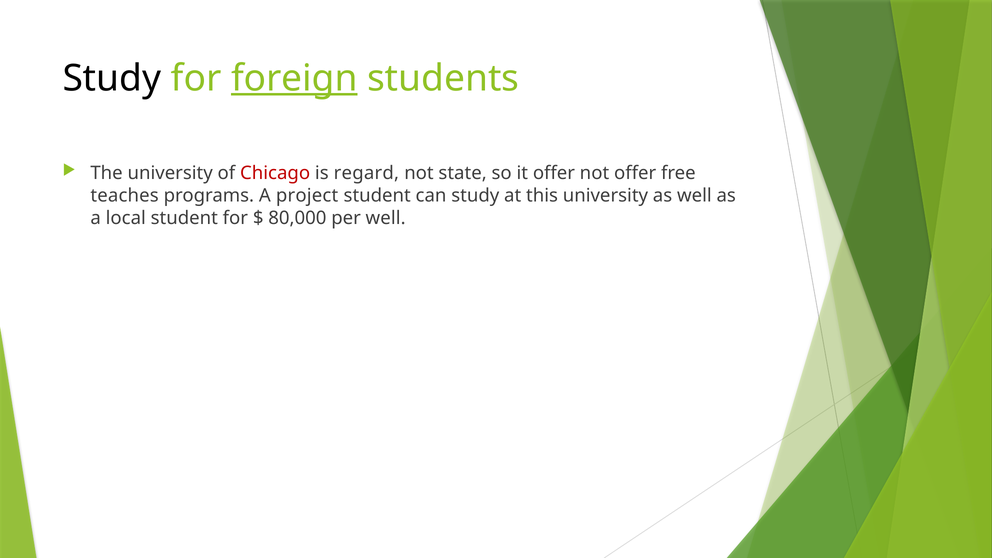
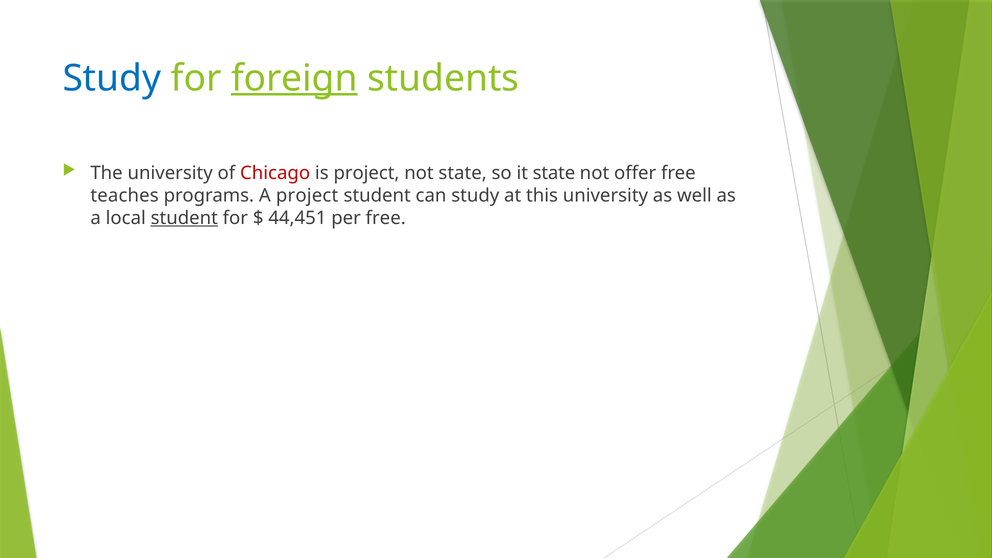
Study colour: black -> blue (112, 78)
is regard: regard -> project (366, 173)
it offer: offer -> state (554, 173)
student underline: none -> present (184, 218)
80,000: 80,000 -> 44,451 (297, 218)
per well: well -> free (386, 218)
